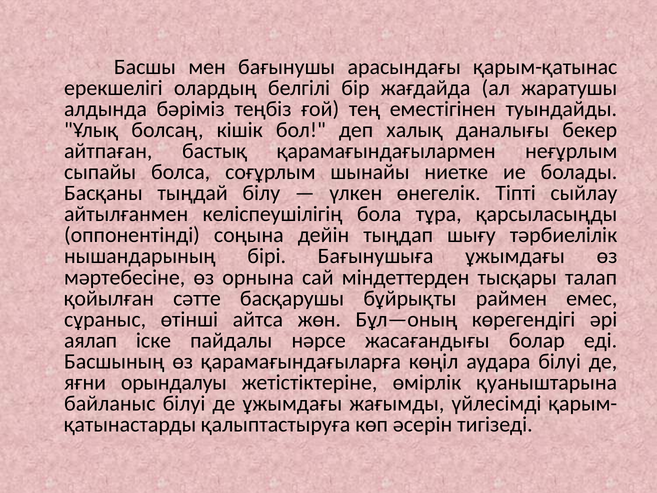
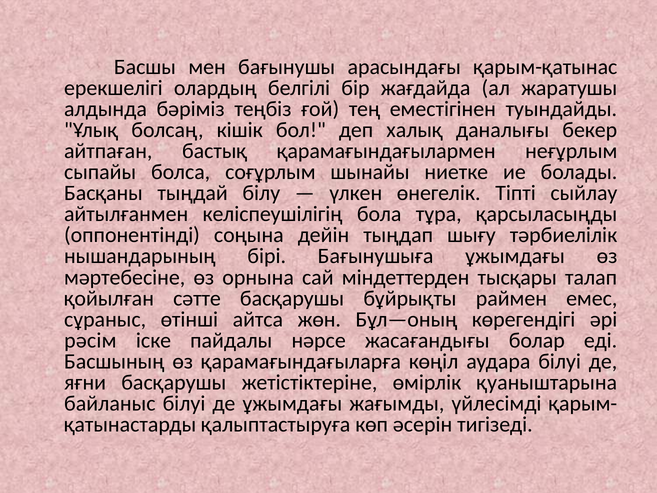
аялап: аялап -> рәсім (90, 340)
яғни орындалуы: орындалуы -> басқарушы (174, 382)
